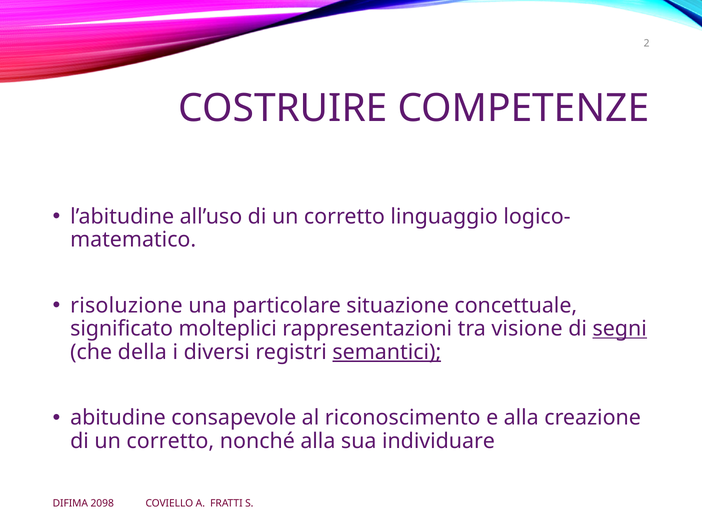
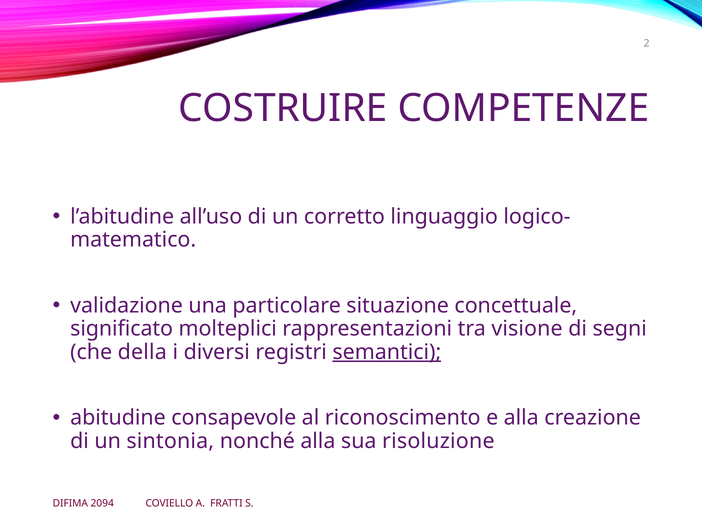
risoluzione: risoluzione -> validazione (127, 305)
segni underline: present -> none (620, 328)
corretto: corretto -> sintonia (170, 441)
individuare: individuare -> risoluzione (438, 441)
2098: 2098 -> 2094 (102, 503)
